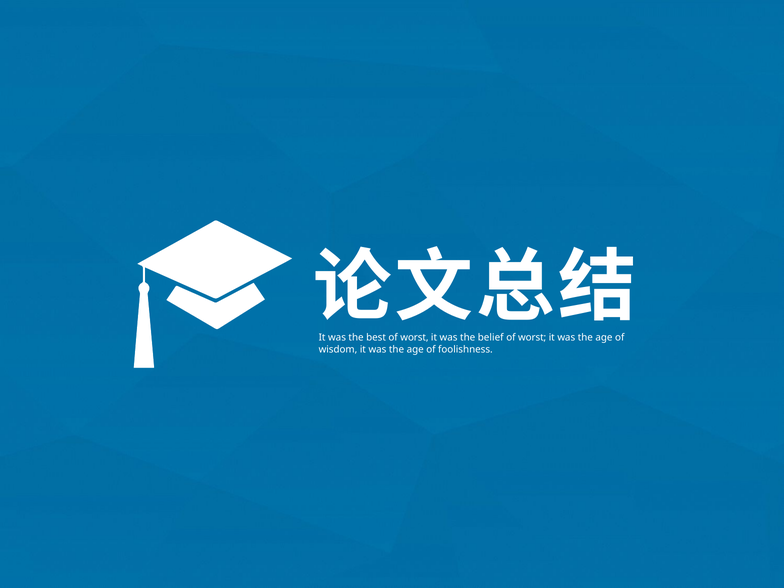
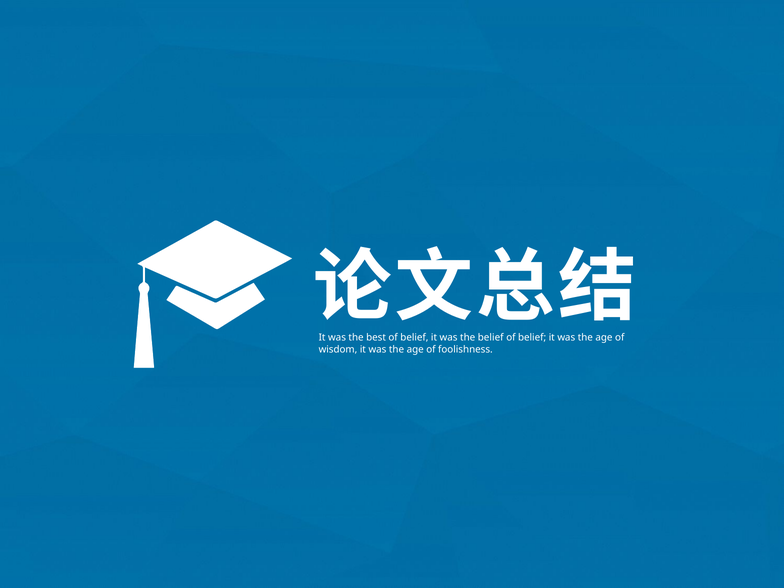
best of worst: worst -> belief (414, 338)
worst: worst -> belief (532, 338)
